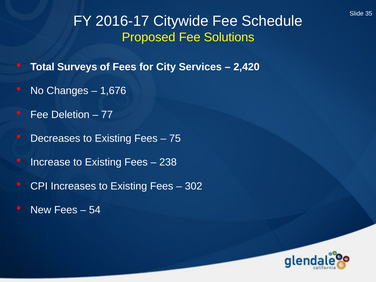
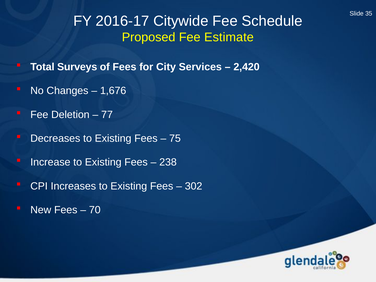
Solutions: Solutions -> Estimate (229, 37)
54: 54 -> 70 (95, 210)
